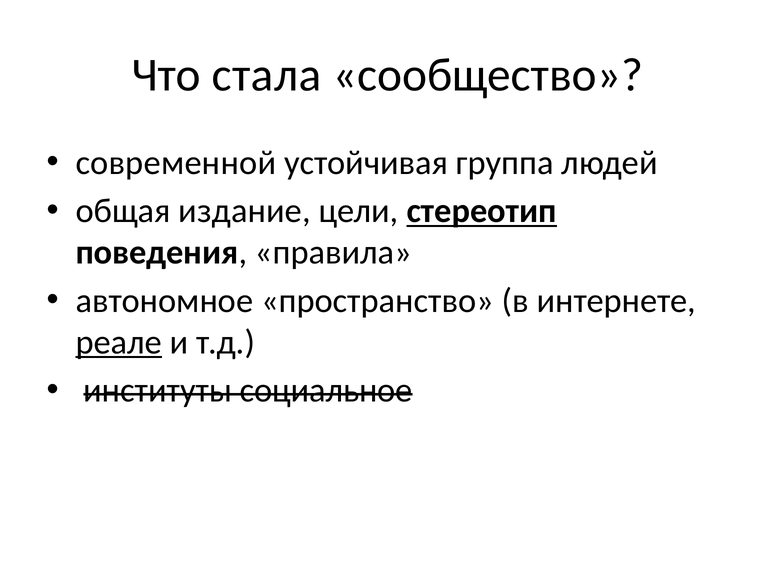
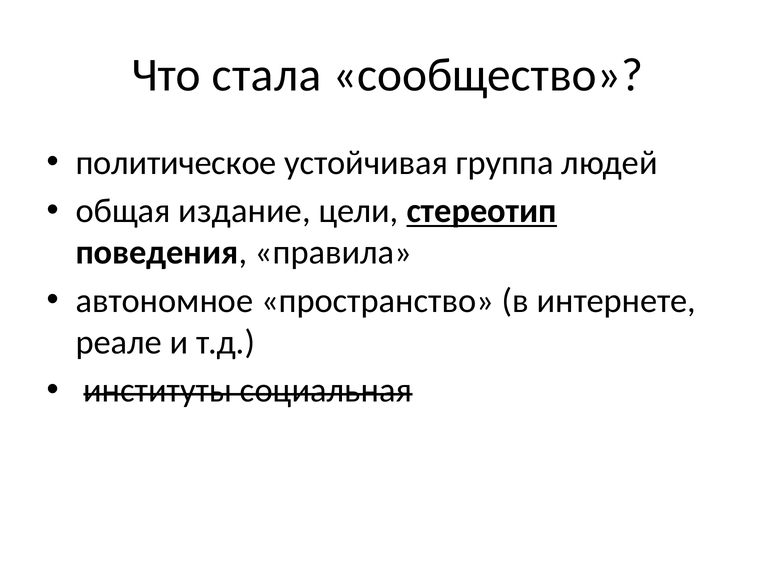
современной: современной -> политическое (176, 163)
реале underline: present -> none (119, 342)
социальное: социальное -> социальная (326, 390)
